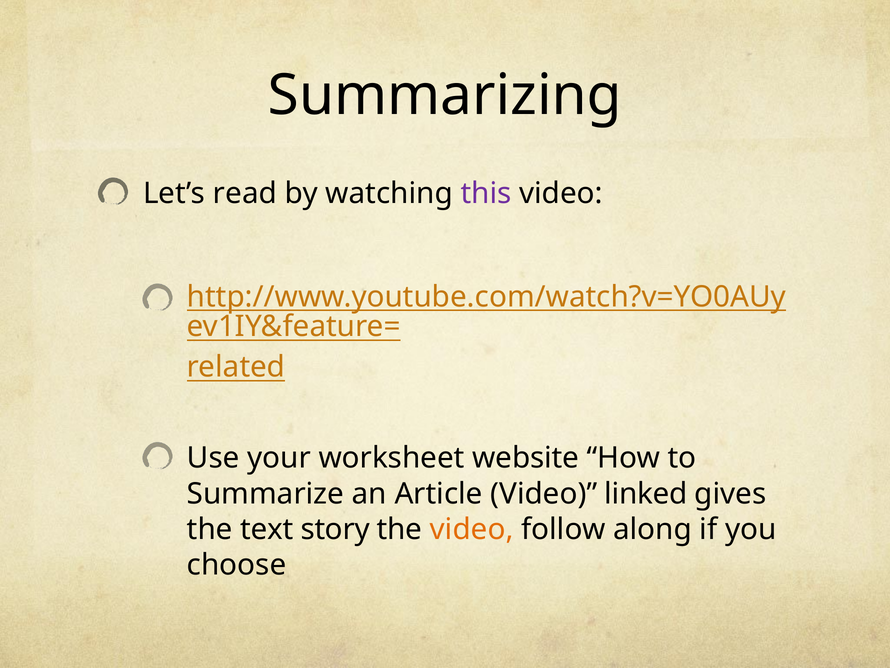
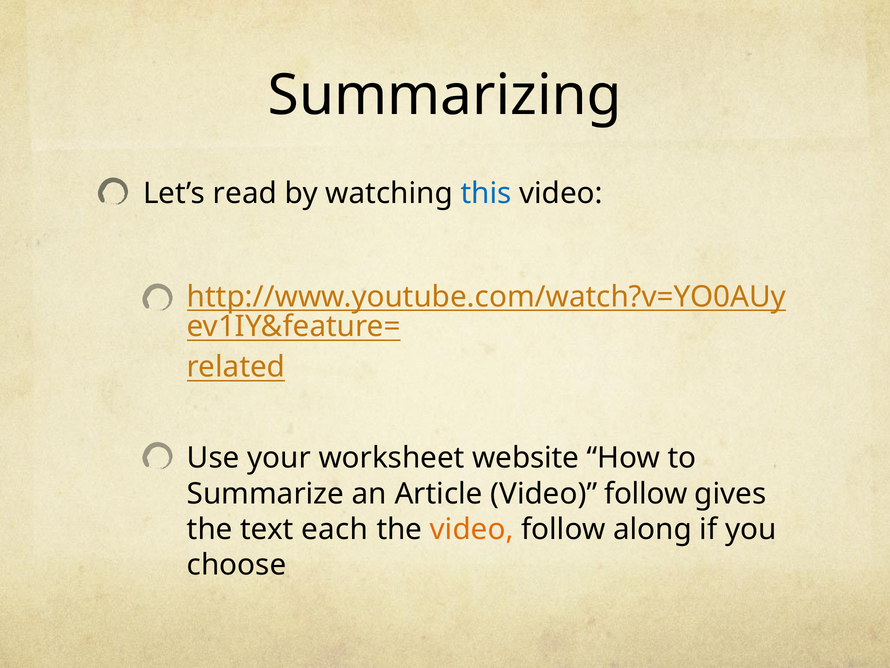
this colour: purple -> blue (486, 193)
Article Video linked: linked -> follow (646, 493)
story: story -> each (335, 529)
